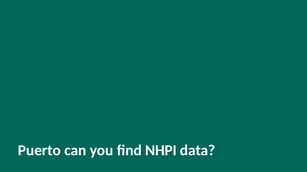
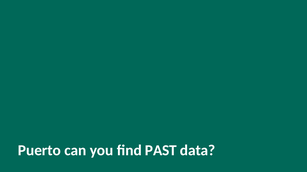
NHPI: NHPI -> PAST (161, 151)
